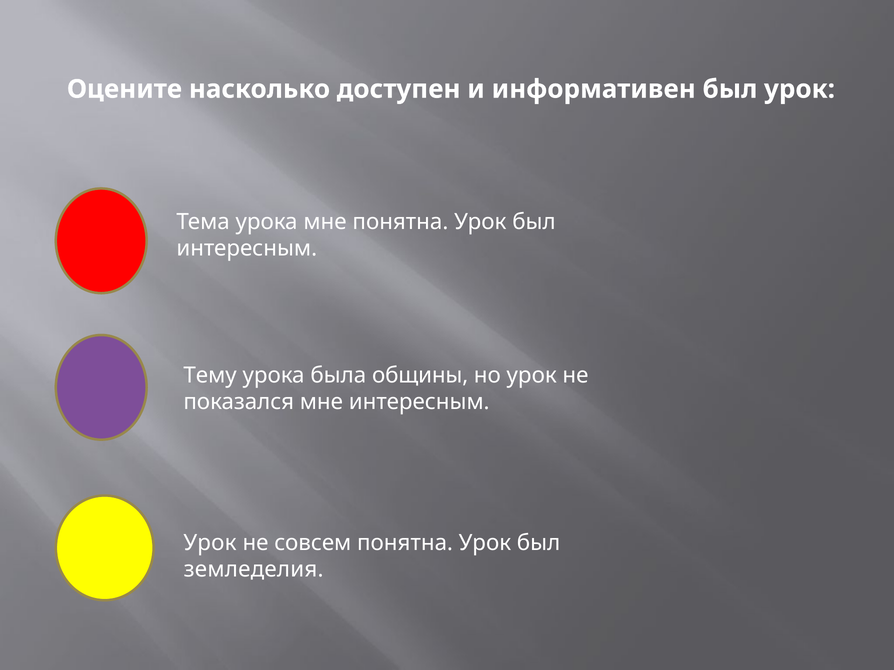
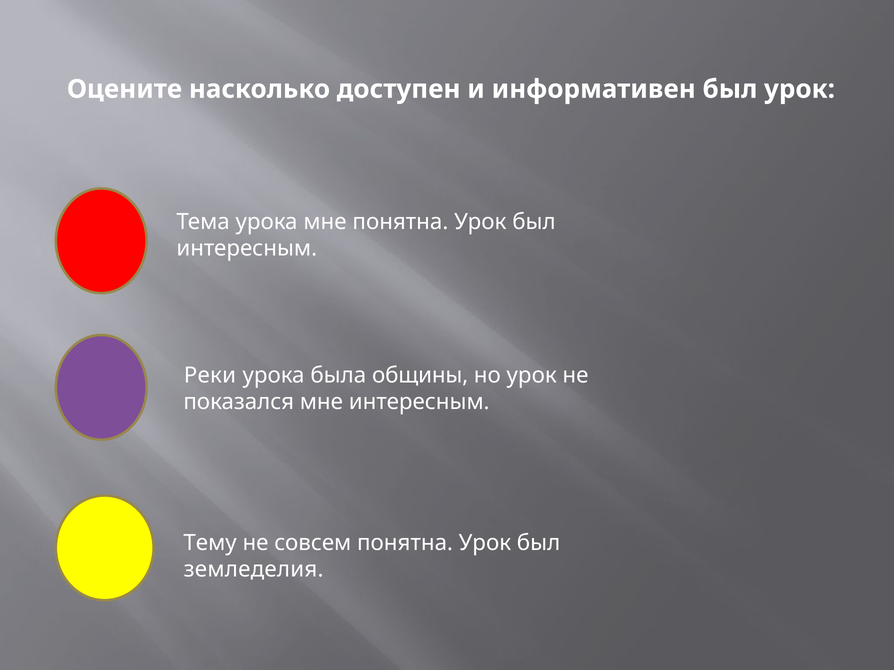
Тему: Тему -> Реки (210, 376)
Урок: Урок -> Тему (210, 543)
